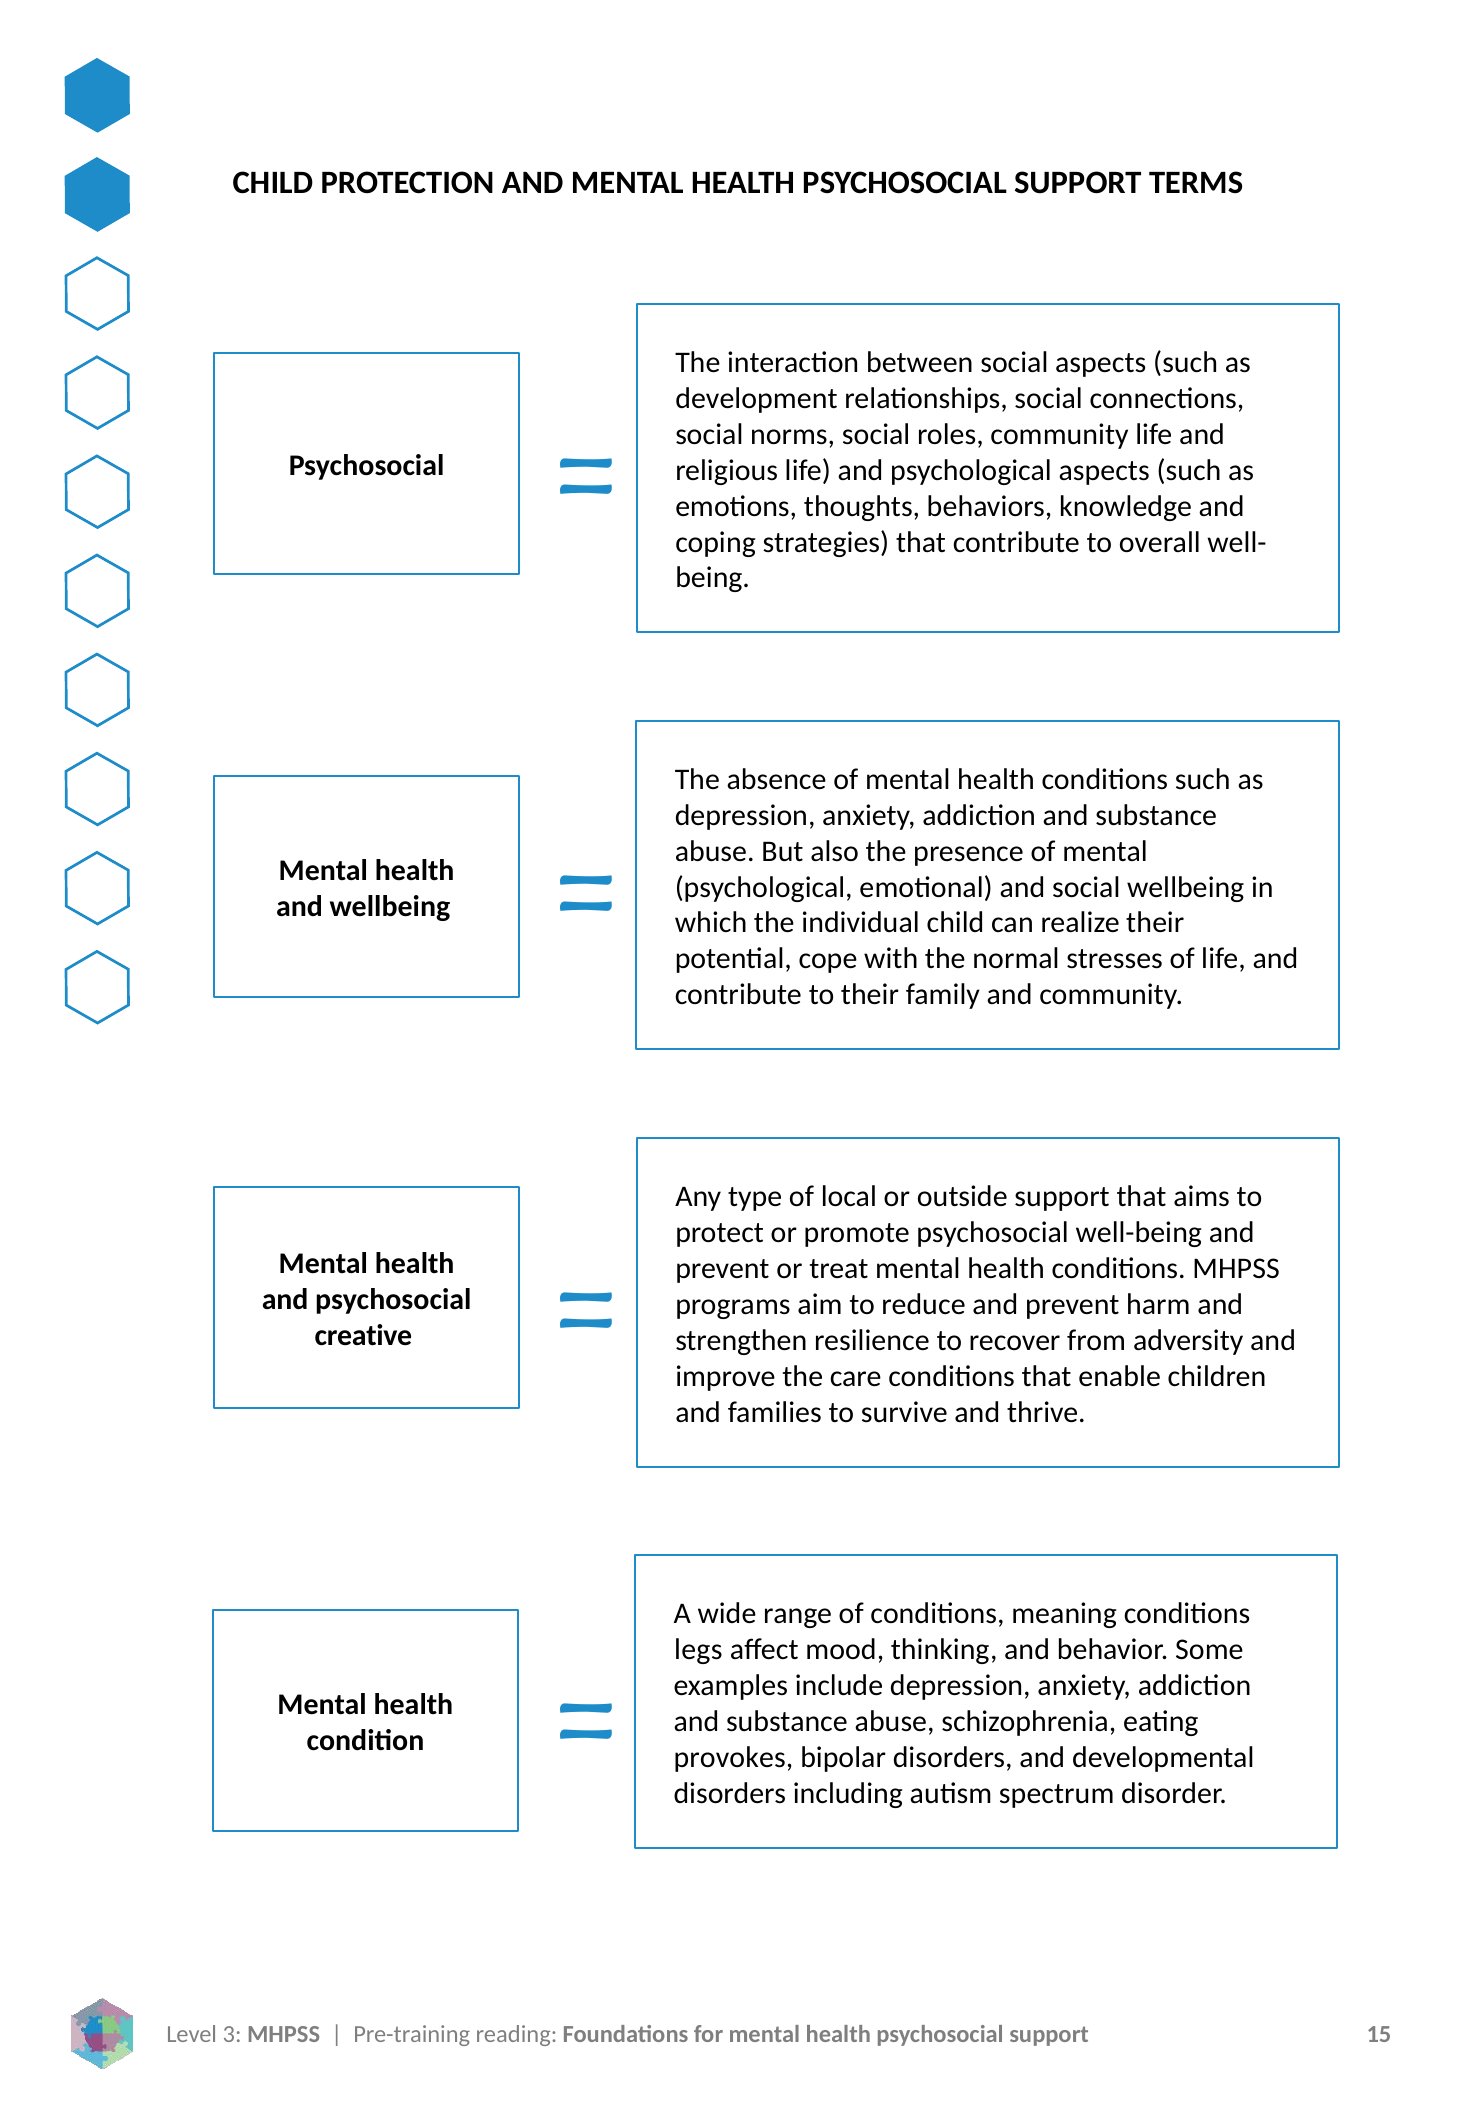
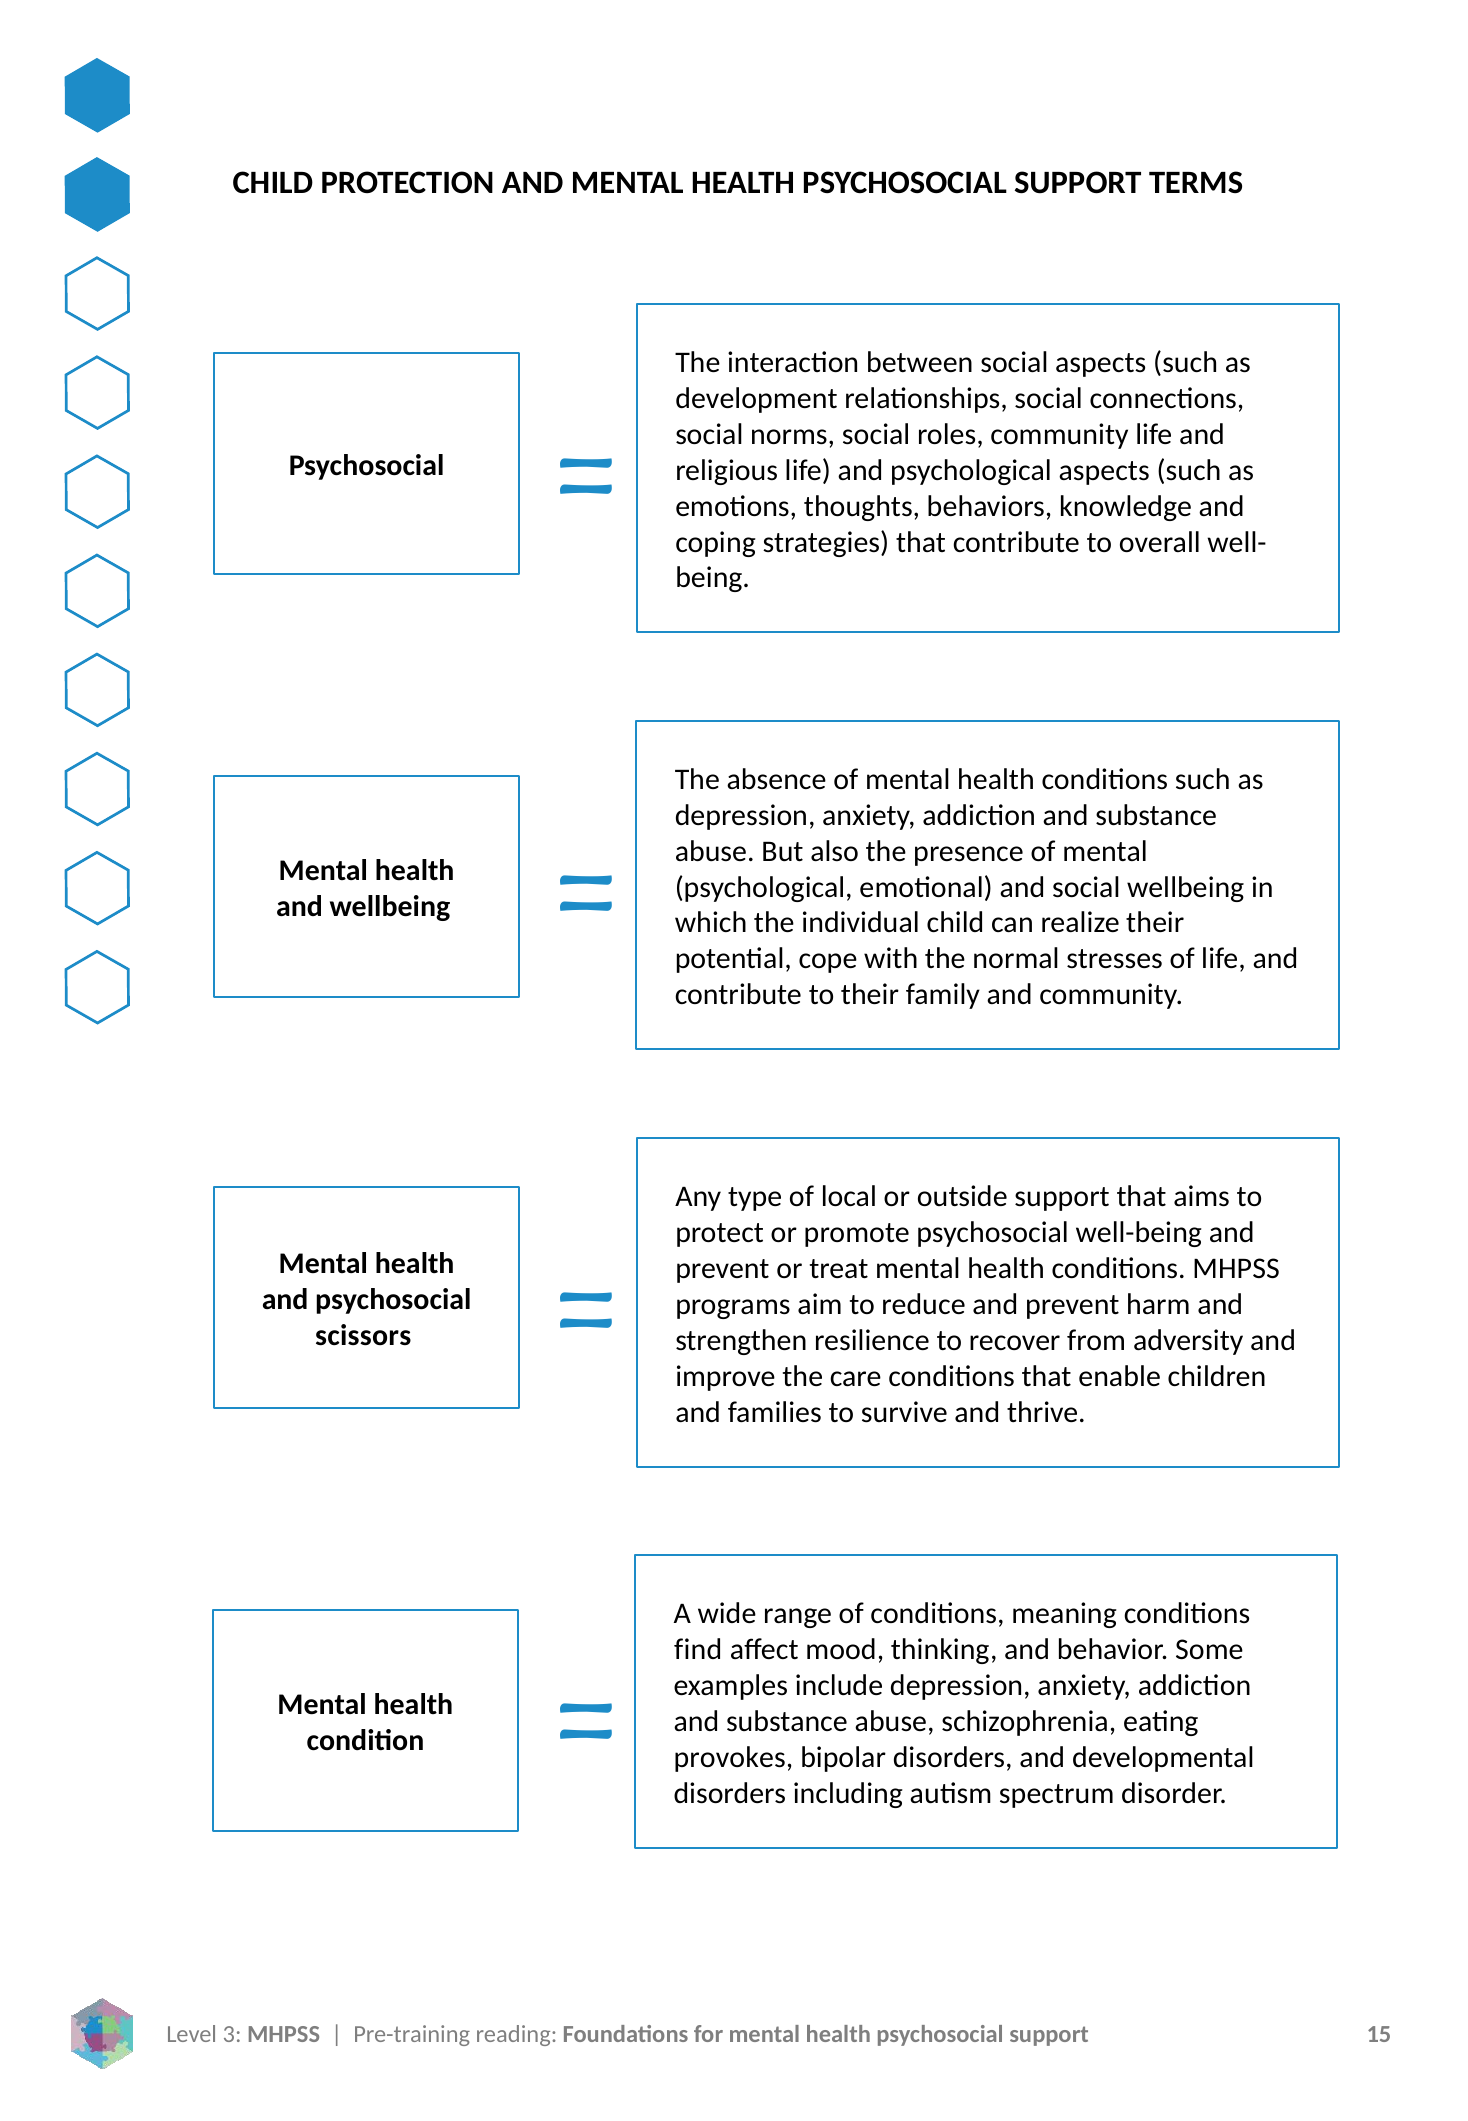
creative: creative -> scissors (363, 1335)
legs: legs -> find (698, 1649)
